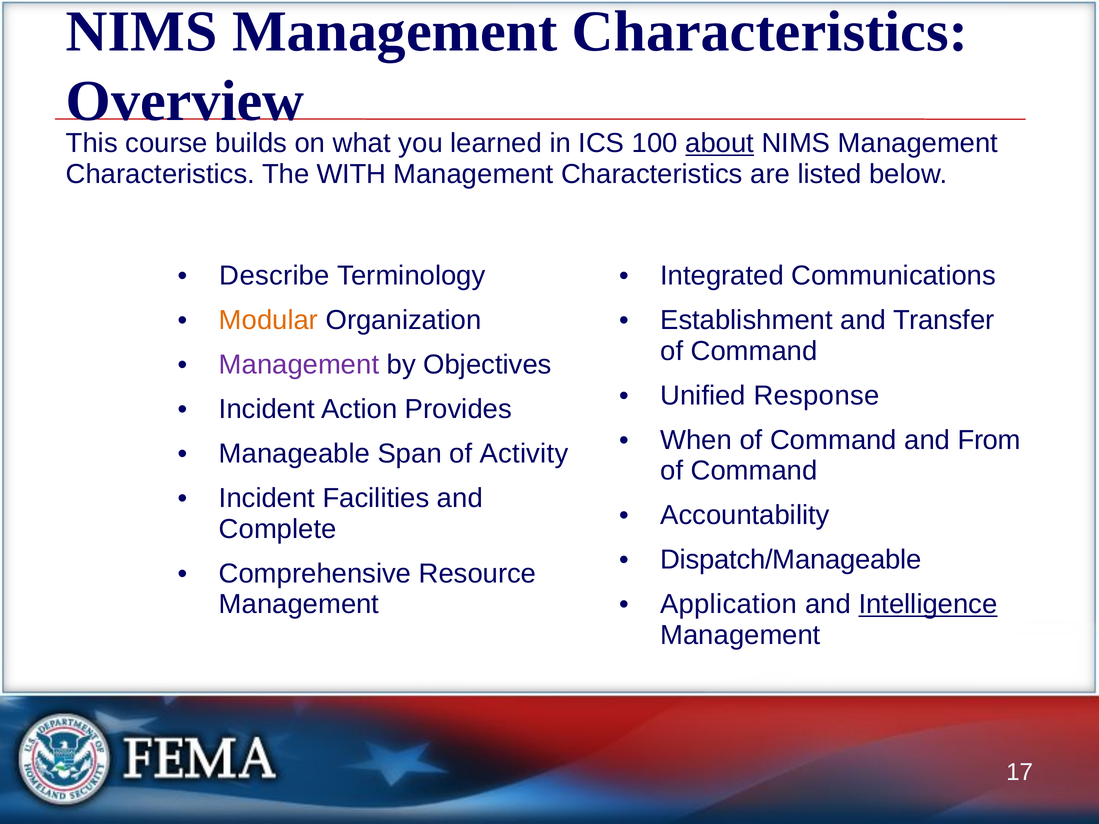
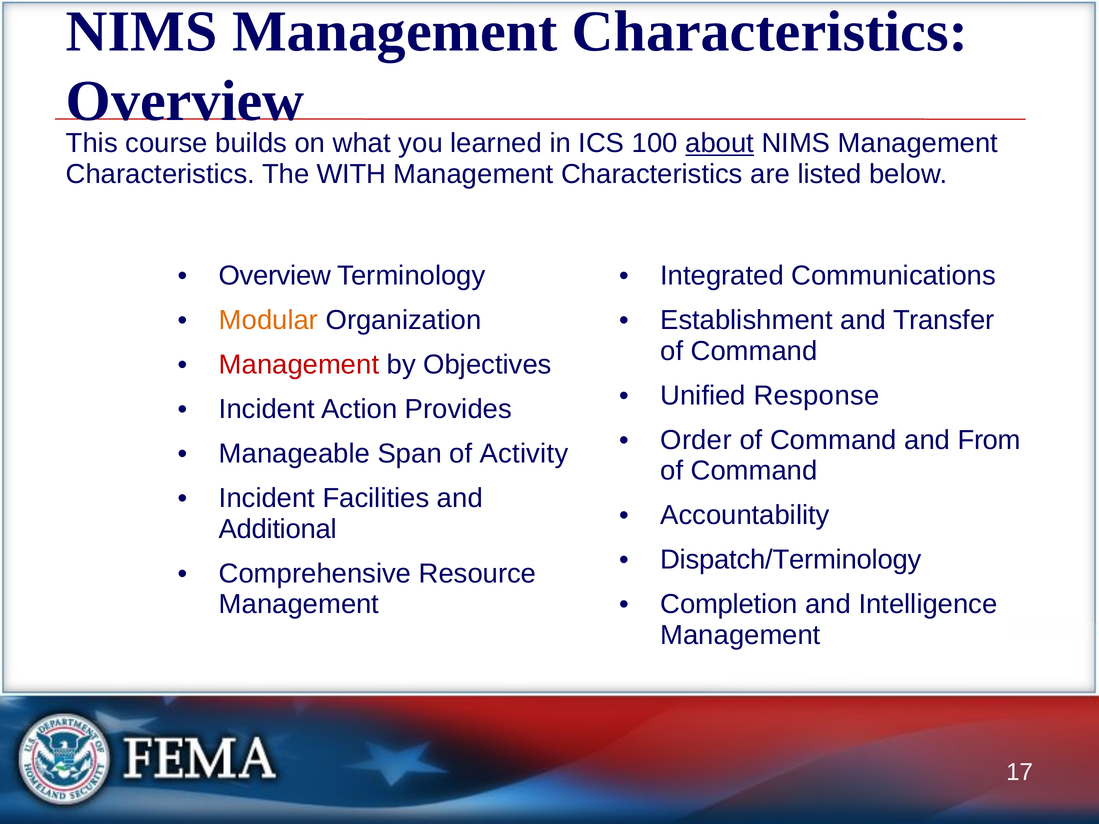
Describe: Describe -> Overview (275, 276)
Management colour: purple -> red (299, 365)
When: When -> Order (696, 440)
Complete: Complete -> Additional (278, 529)
Dispatch/Manageable: Dispatch/Manageable -> Dispatch/Terminology (791, 560)
Application: Application -> Completion (729, 605)
Intelligence underline: present -> none (928, 605)
